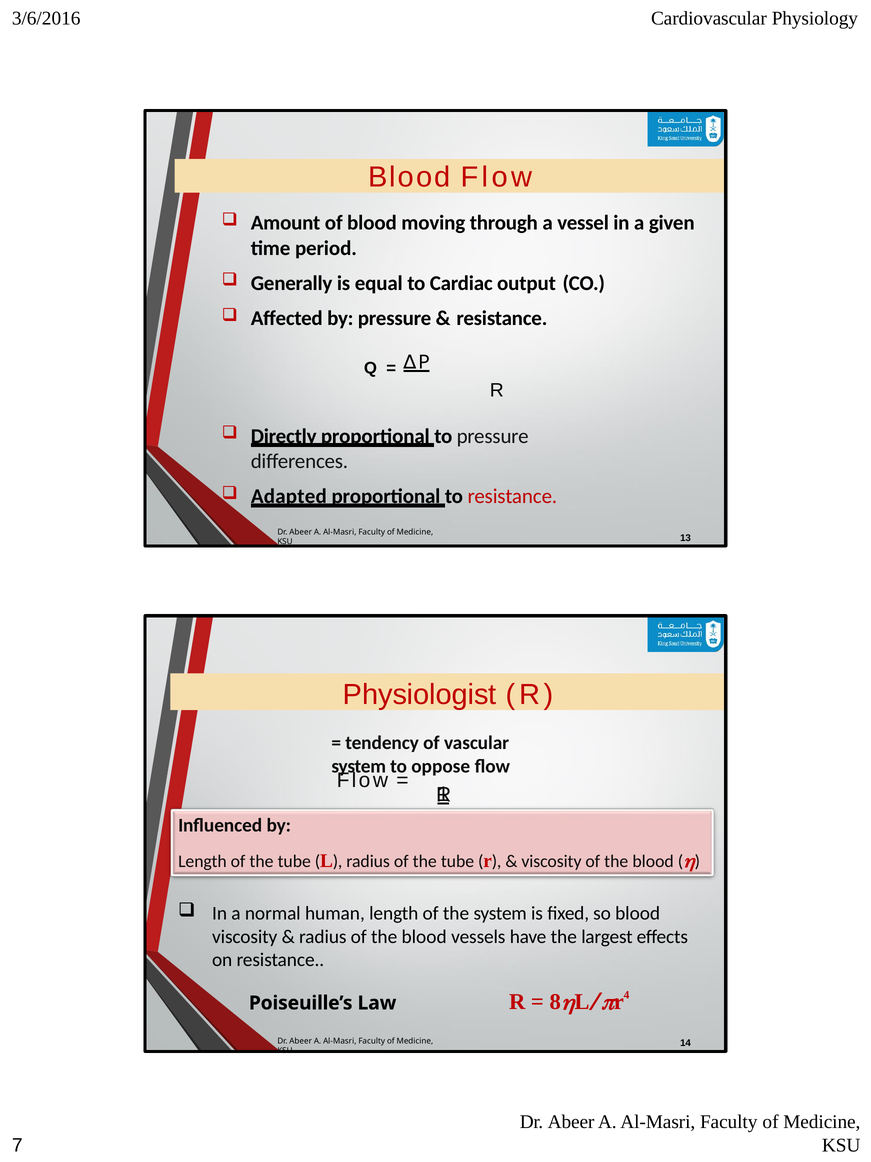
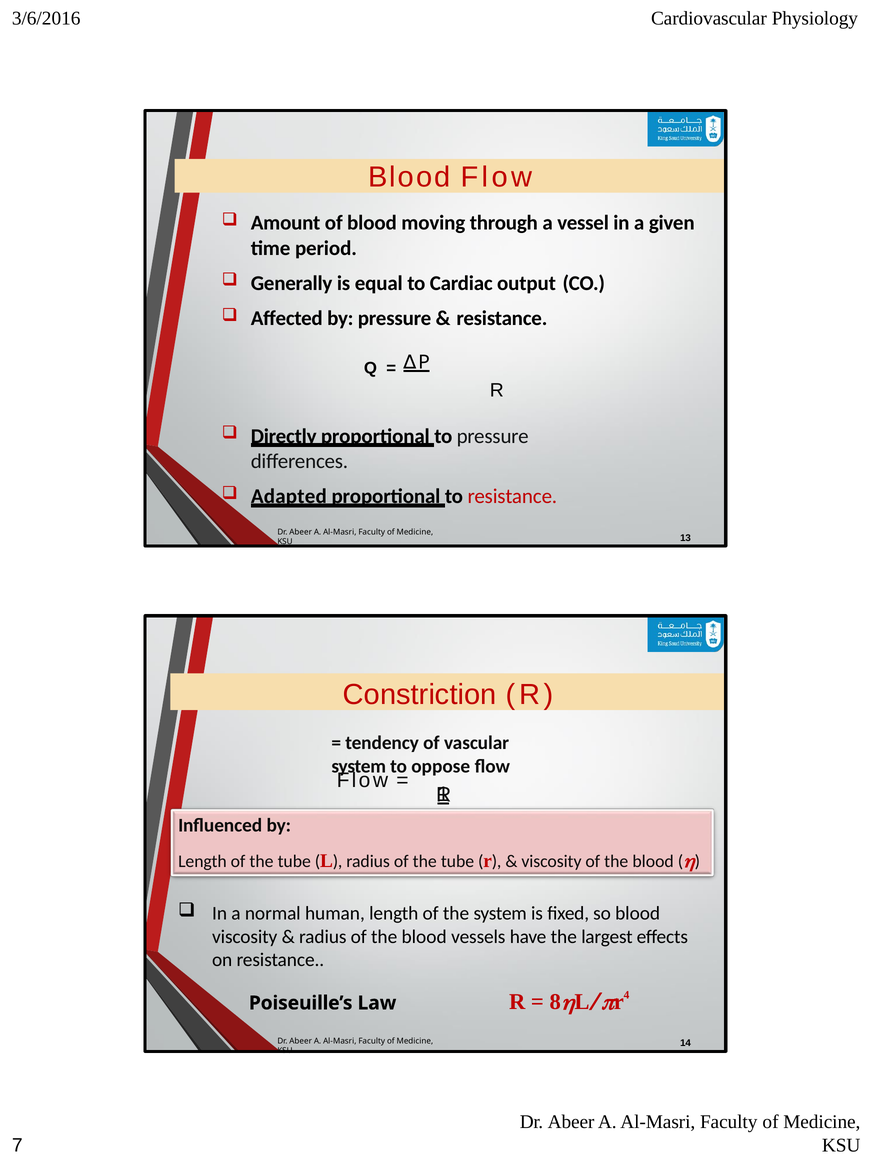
Physiologist: Physiologist -> Constriction (420, 694)
